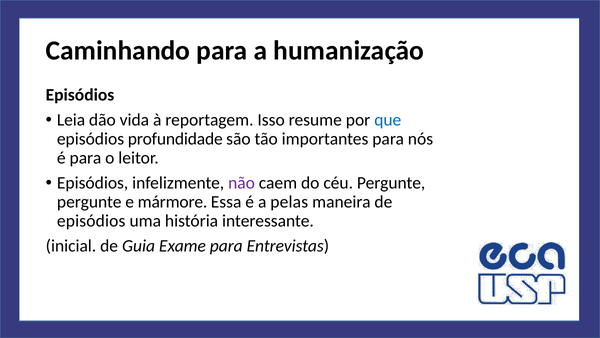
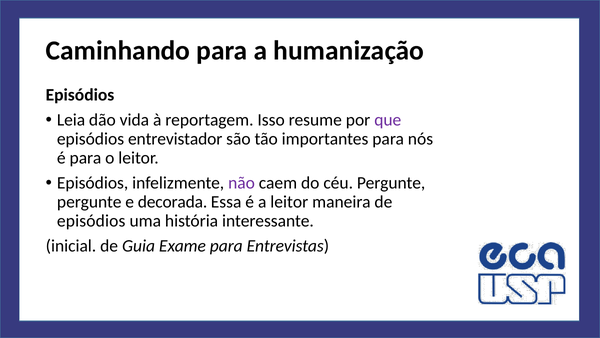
que colour: blue -> purple (388, 120)
profundidade: profundidade -> entrevistador (175, 139)
mármore: mármore -> decorada (173, 202)
a pelas: pelas -> leitor (289, 202)
